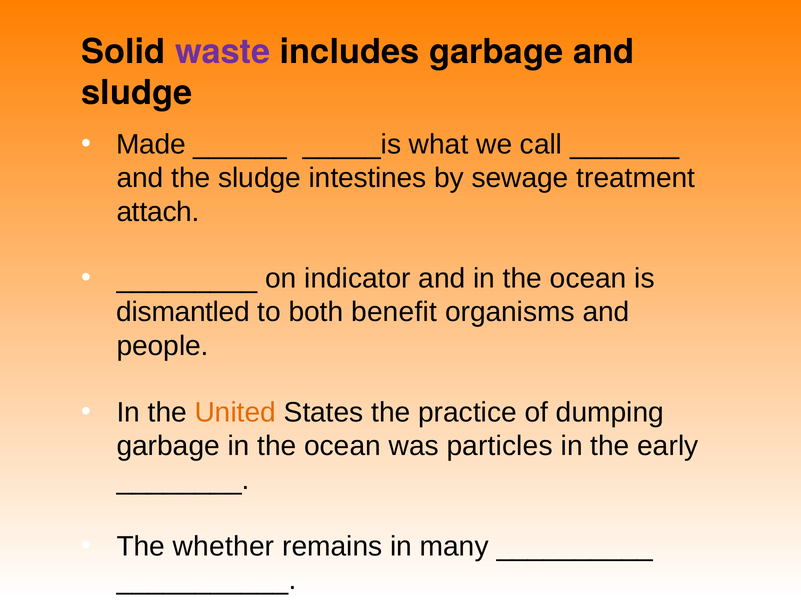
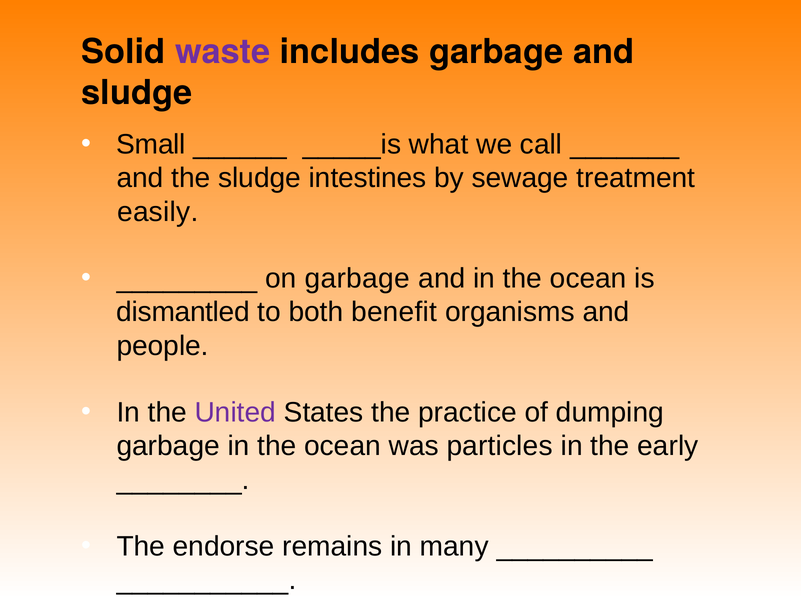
Made: Made -> Small (151, 144)
attach: attach -> easily (158, 212)
on indicator: indicator -> garbage (357, 279)
United colour: orange -> purple (235, 413)
whether: whether -> endorse (224, 547)
